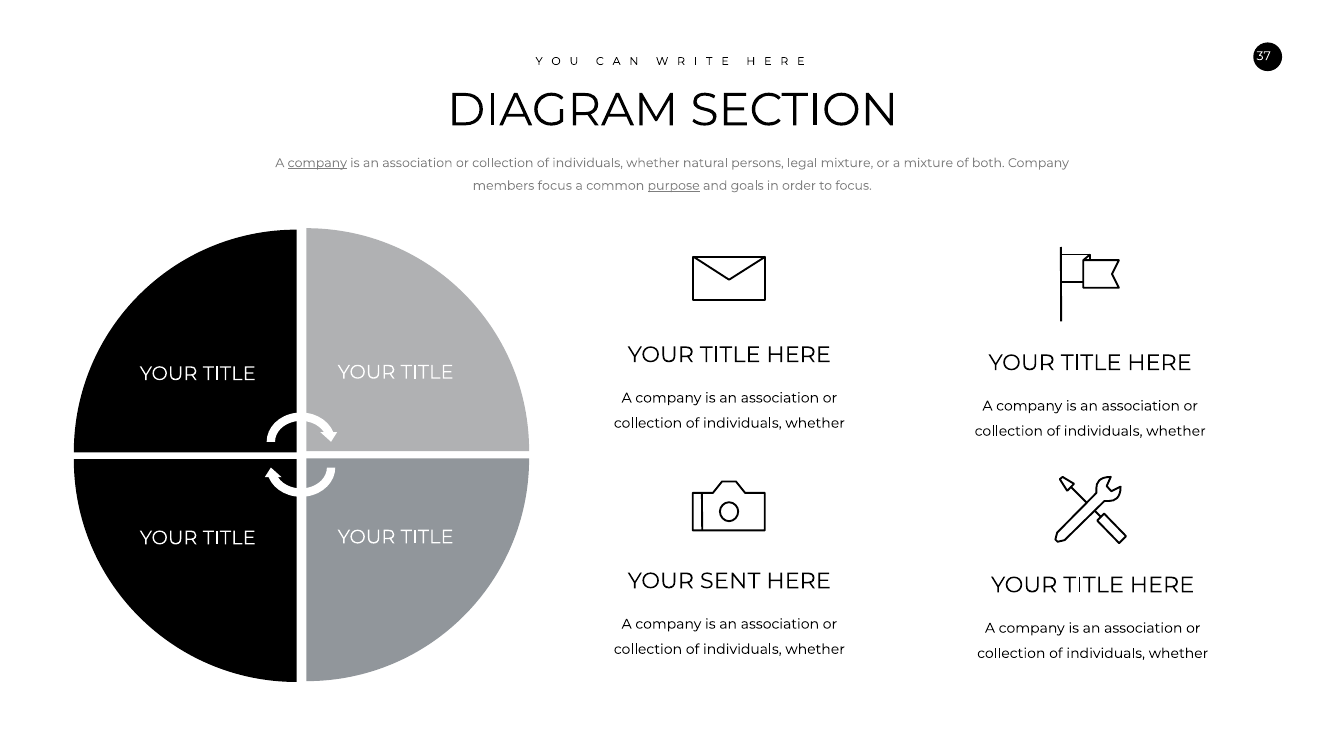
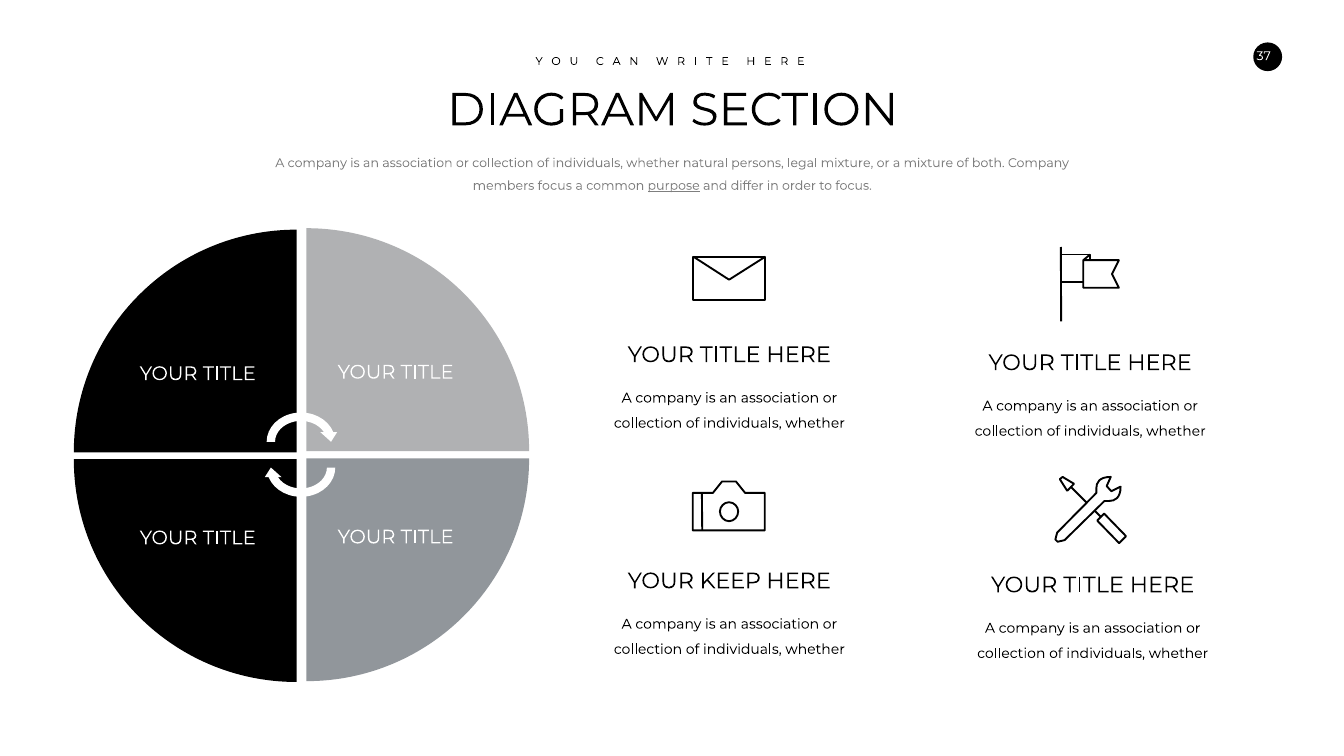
company underline: present -> none (317, 163)
goals: goals -> differ (747, 186)
SENT: SENT -> KEEP (730, 581)
